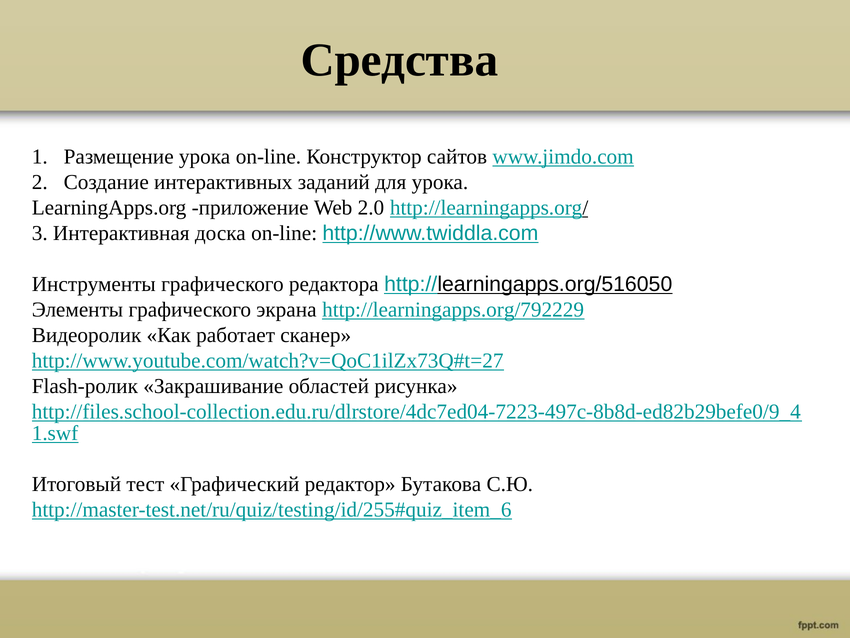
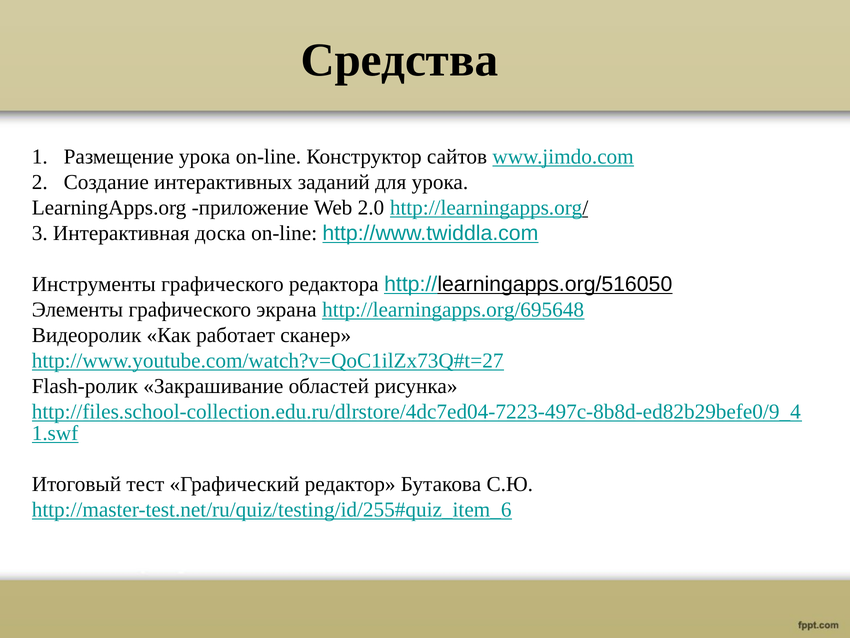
http://learningapps.org/792229: http://learningapps.org/792229 -> http://learningapps.org/695648 (453, 309)
